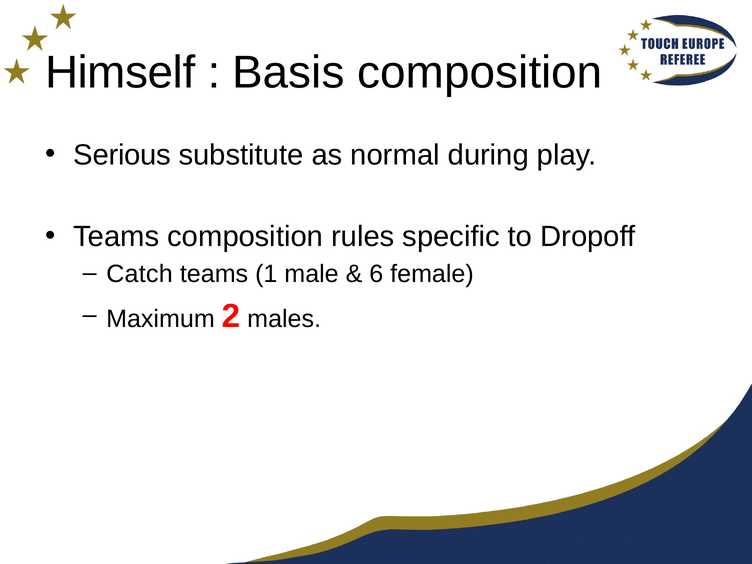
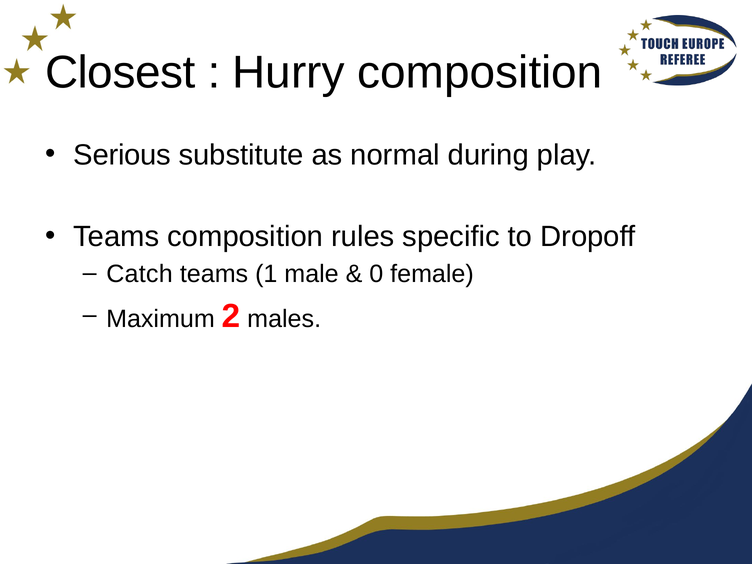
Himself: Himself -> Closest (120, 73)
Basis: Basis -> Hurry (288, 73)
6: 6 -> 0 (376, 274)
